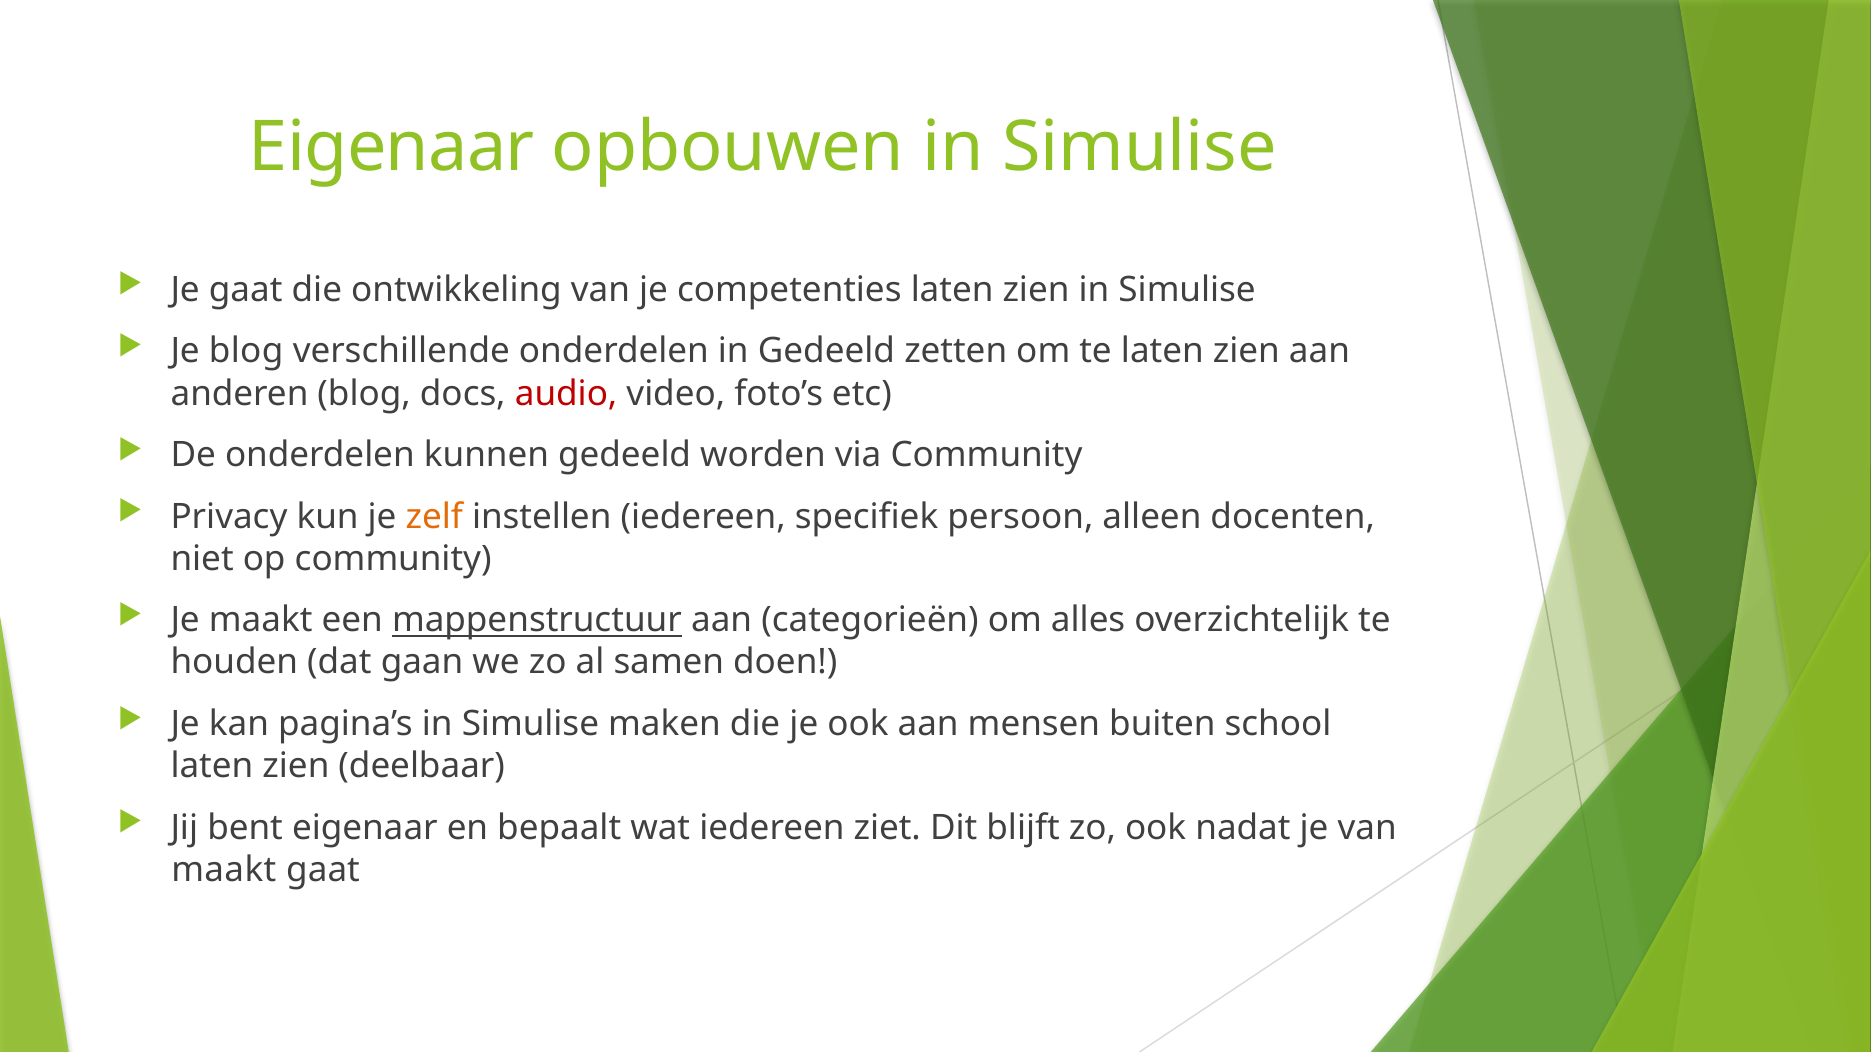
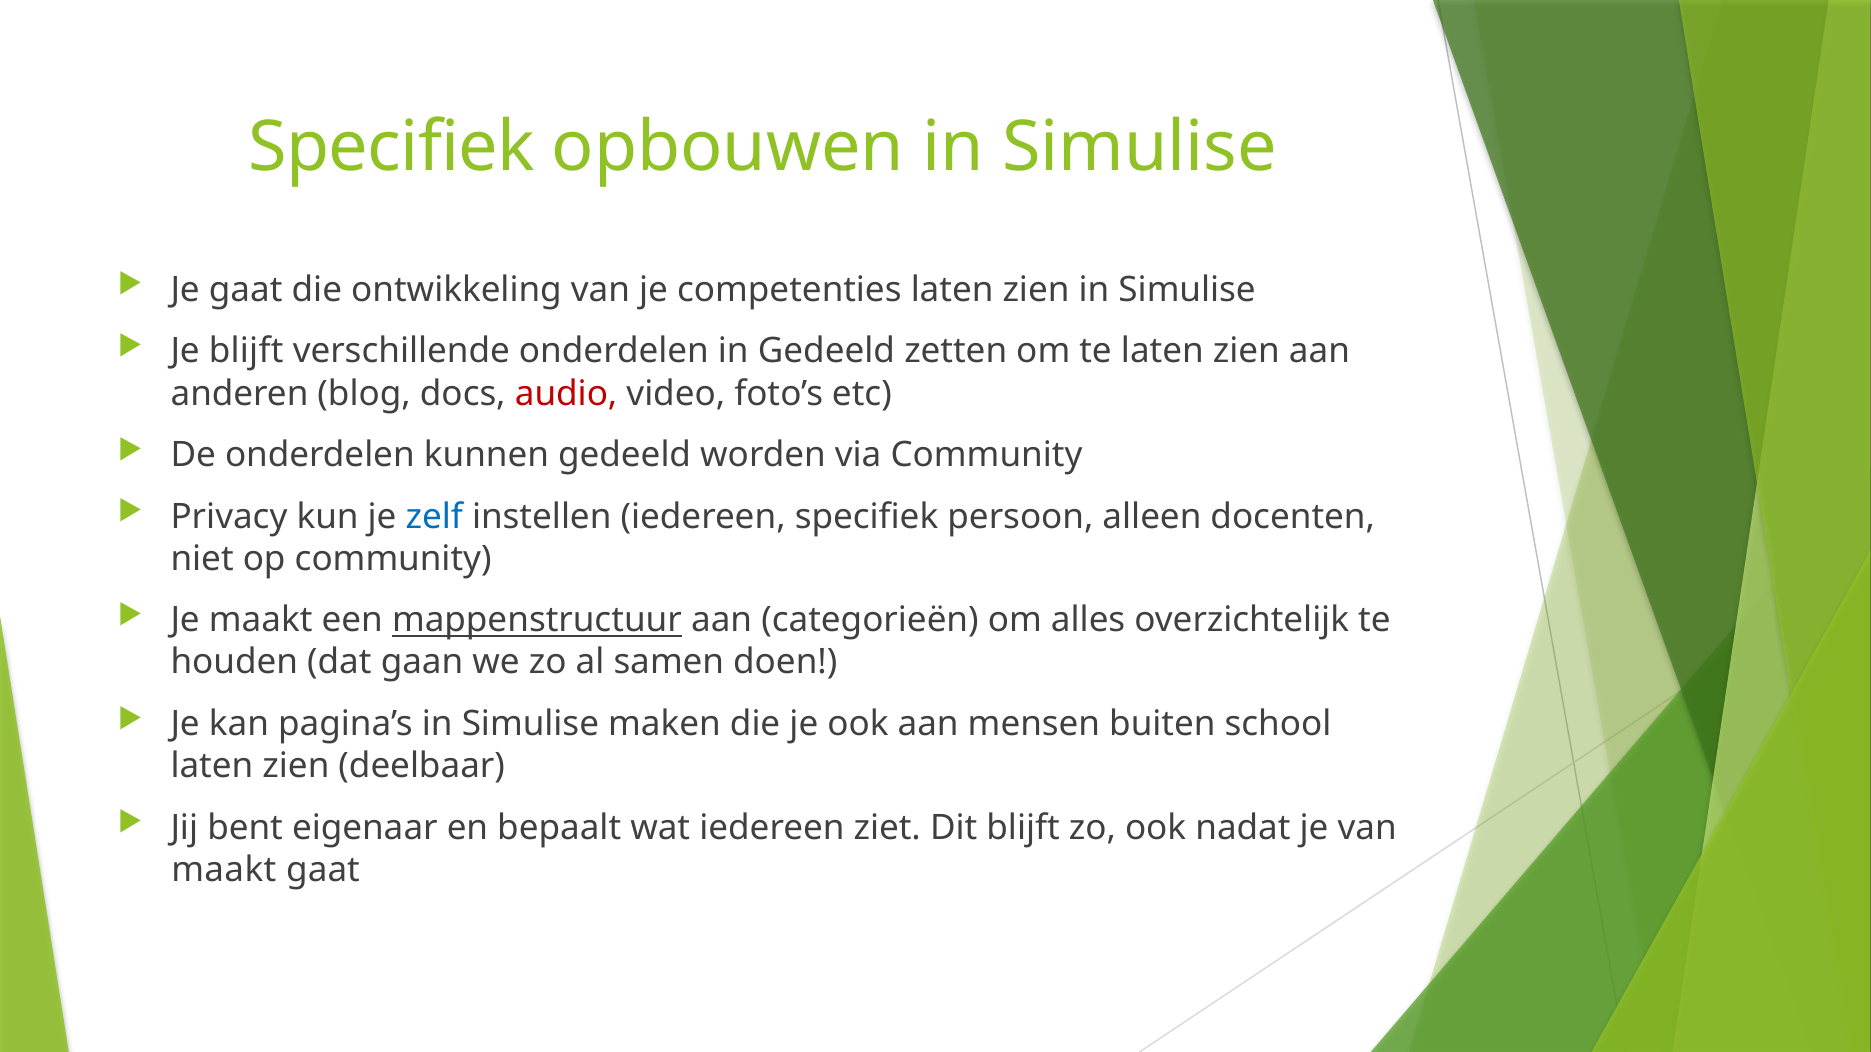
Eigenaar: Eigenaar -> Specifiek (392, 148)
Je blog: blog -> blijft (246, 351)
zelf colour: orange -> blue (434, 517)
